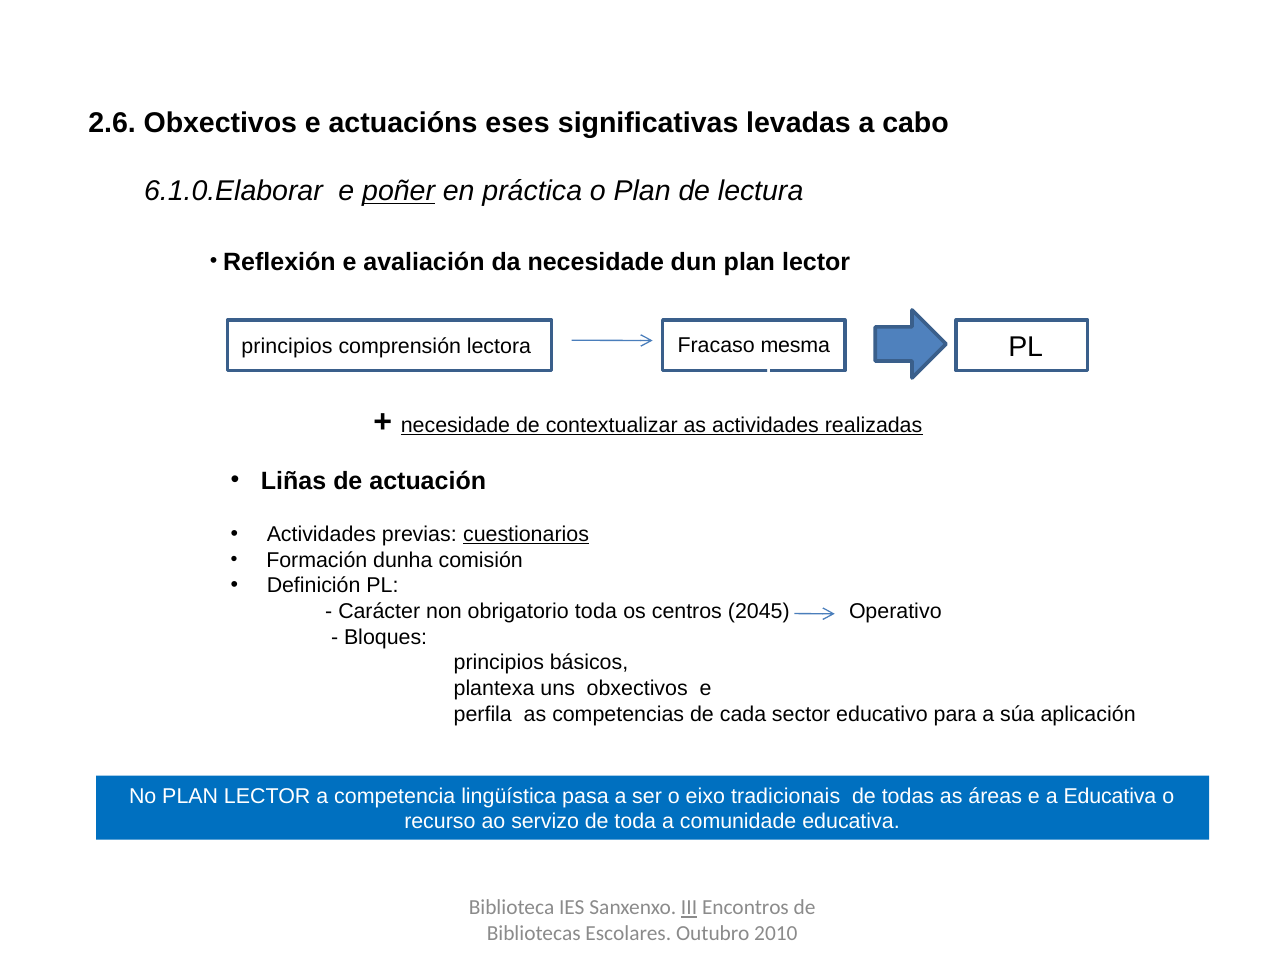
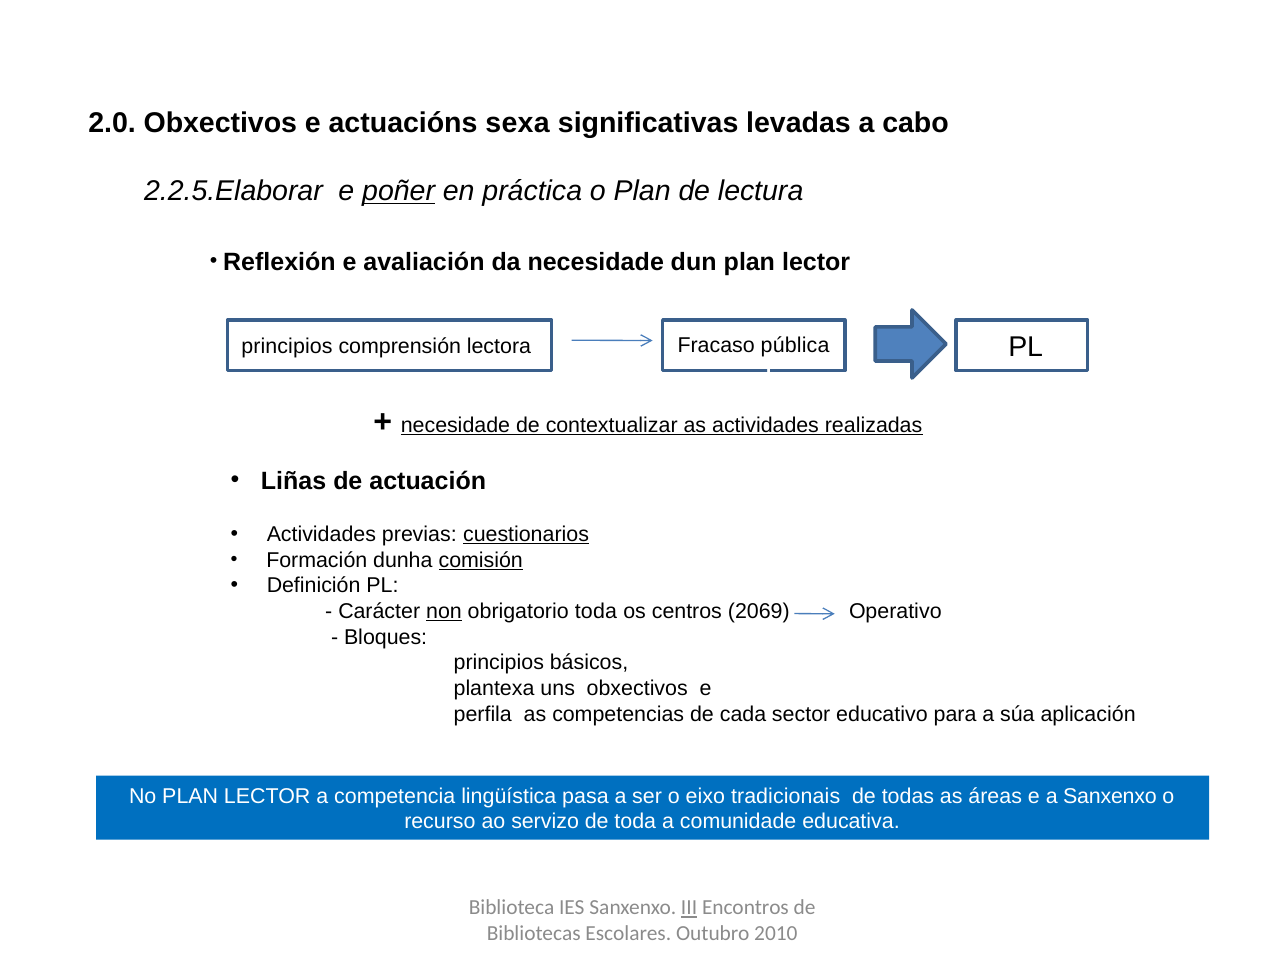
2.6: 2.6 -> 2.0 (112, 123)
eses: eses -> sexa (518, 123)
6.1.0.Elaborar: 6.1.0.Elaborar -> 2.2.5.Elaborar (233, 191)
mesma: mesma -> pública (795, 345)
comisión underline: none -> present (481, 560)
non underline: none -> present (444, 611)
2045: 2045 -> 2069 (759, 611)
a Educativa: Educativa -> Sanxenxo (1110, 796)
